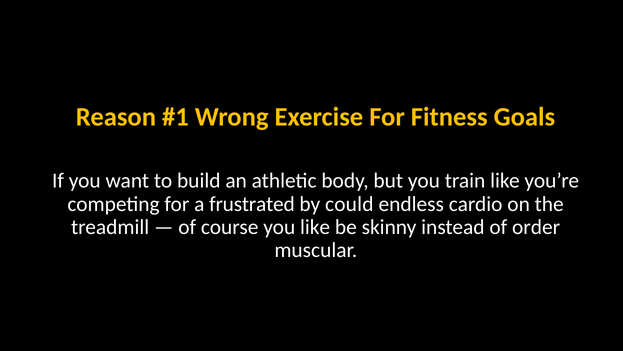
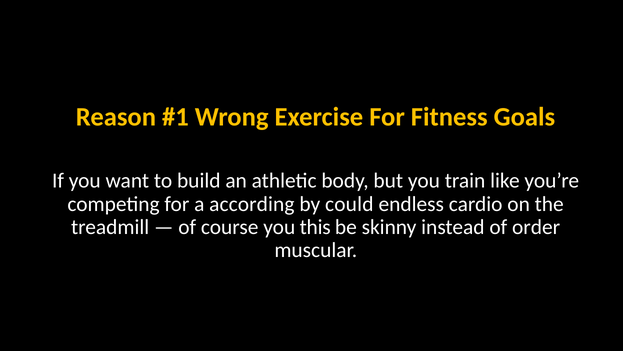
frustrated: frustrated -> according (252, 204)
you like: like -> this (315, 227)
